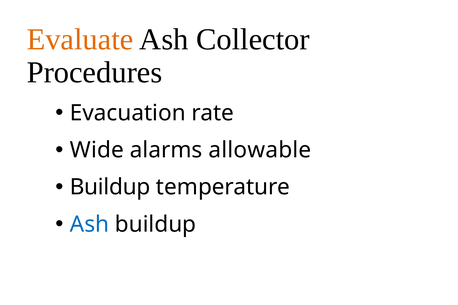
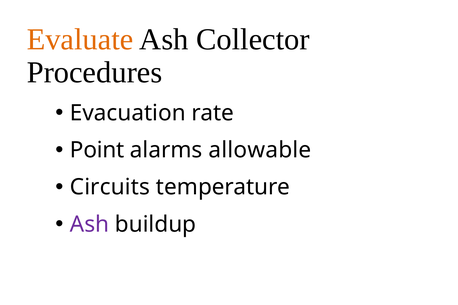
Wide: Wide -> Point (97, 150)
Buildup: Buildup -> Circuits (110, 187)
Ash colour: blue -> purple (90, 224)
